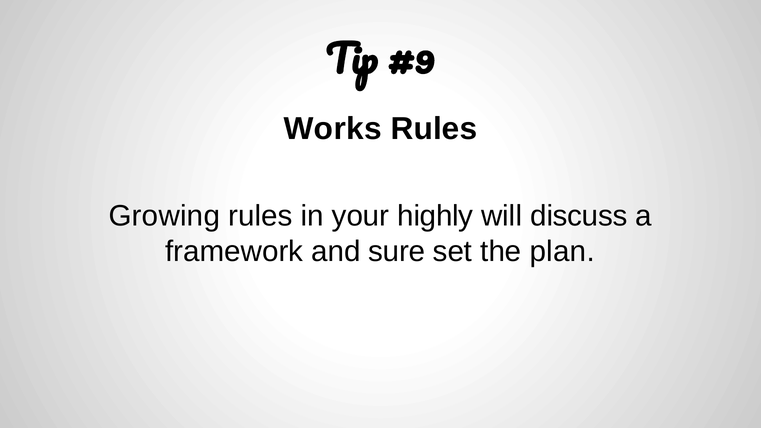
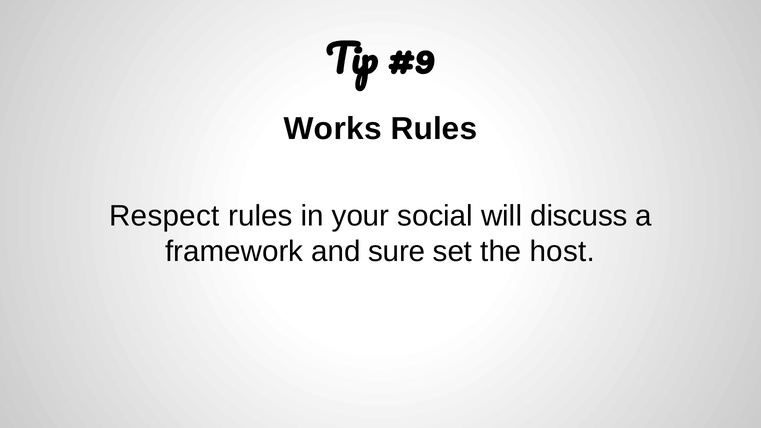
Growing: Growing -> Respect (164, 216)
highly: highly -> social (435, 216)
plan: plan -> host (562, 252)
